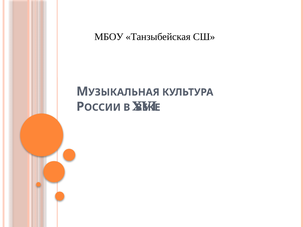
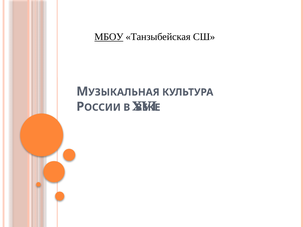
МБОУ underline: none -> present (109, 37)
